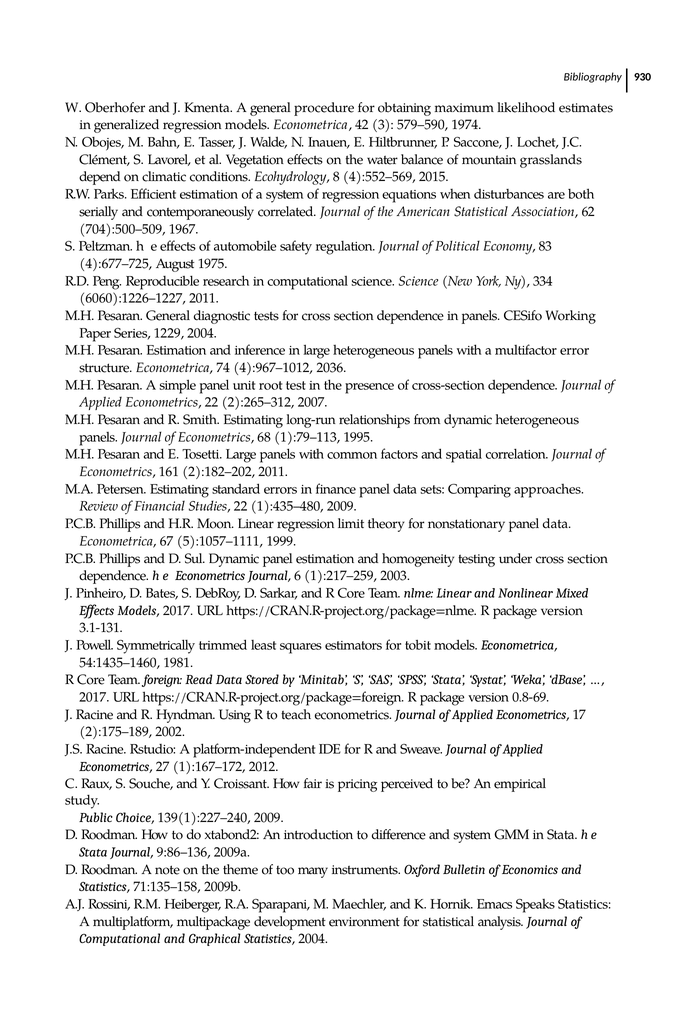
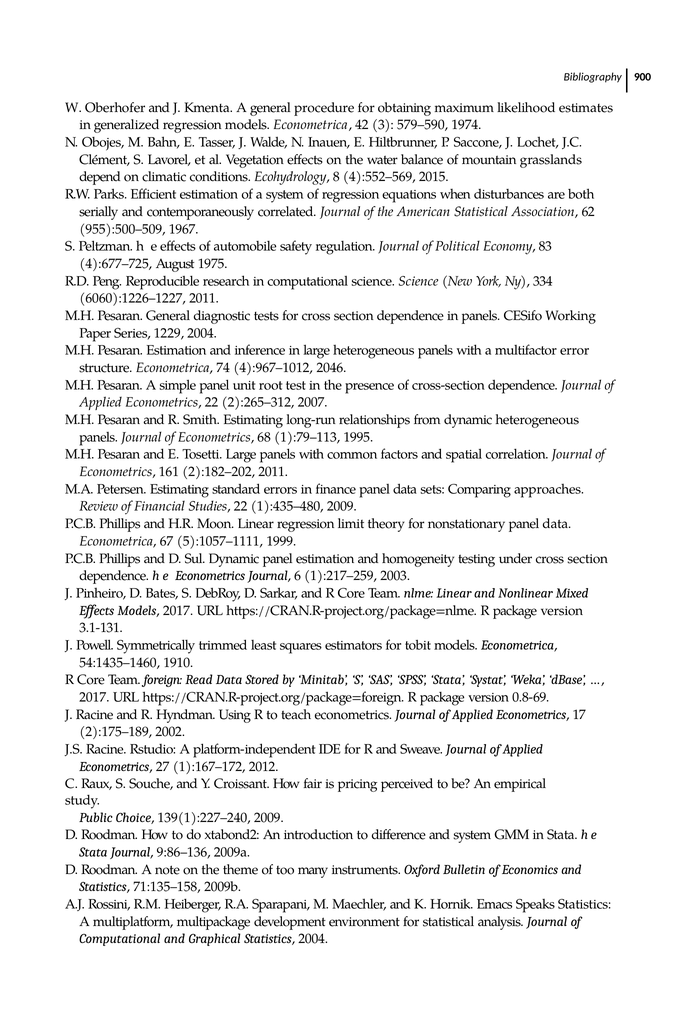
930: 930 -> 900 (643, 77)
704):500–509: 704):500–509 -> 955):500–509 (122, 229)
2036: 2036 -> 2046 (332, 368)
1981: 1981 -> 1910 (178, 663)
